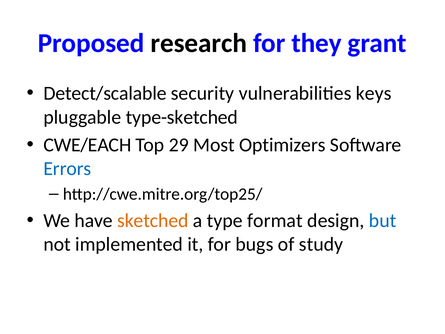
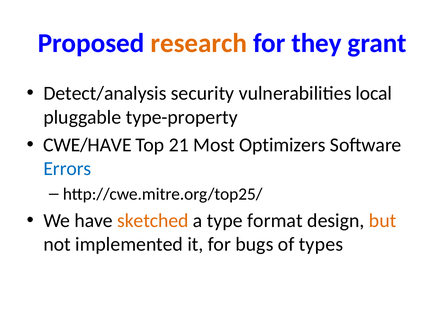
research colour: black -> orange (199, 43)
Detect/scalable: Detect/scalable -> Detect/analysis (105, 93)
keys: keys -> local (374, 93)
type-sketched: type-sketched -> type-property (182, 117)
CWE/EACH: CWE/EACH -> CWE/HAVE (87, 145)
29: 29 -> 21 (179, 145)
but colour: blue -> orange (383, 220)
study: study -> types (321, 244)
